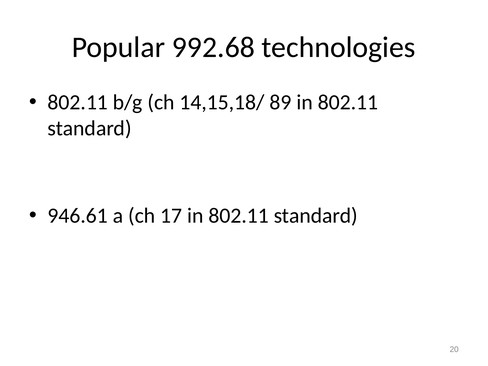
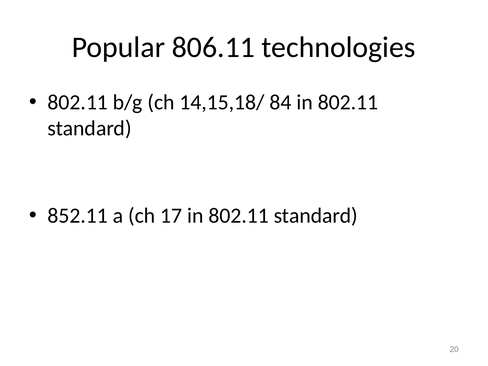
992.68: 992.68 -> 806.11 (213, 47)
89: 89 -> 84 (280, 102)
946.61: 946.61 -> 852.11 (78, 216)
